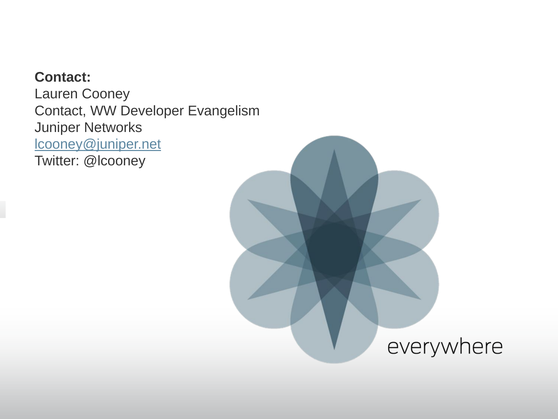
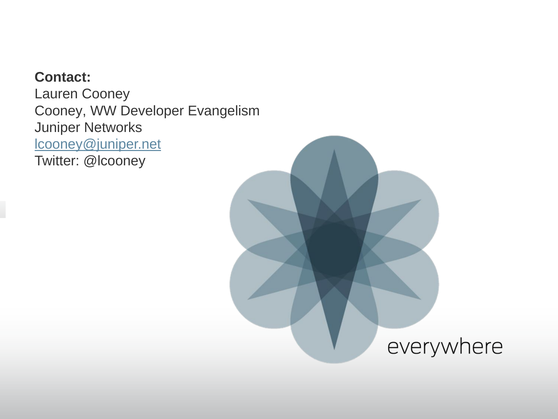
Contact: Contact -> Cooney (60, 111)
